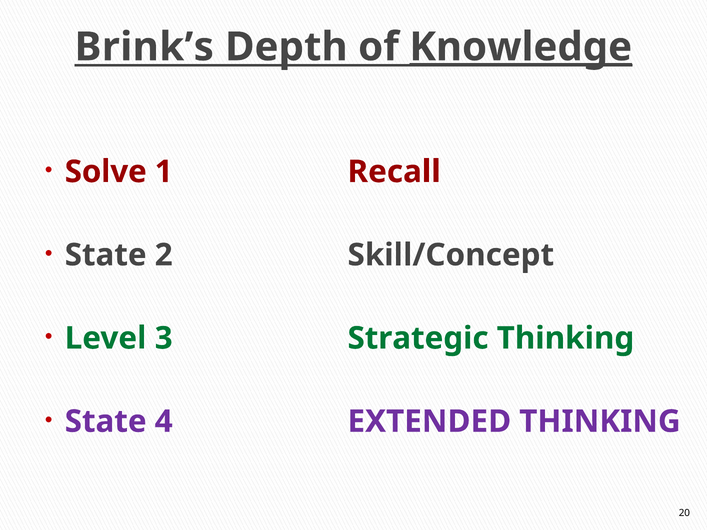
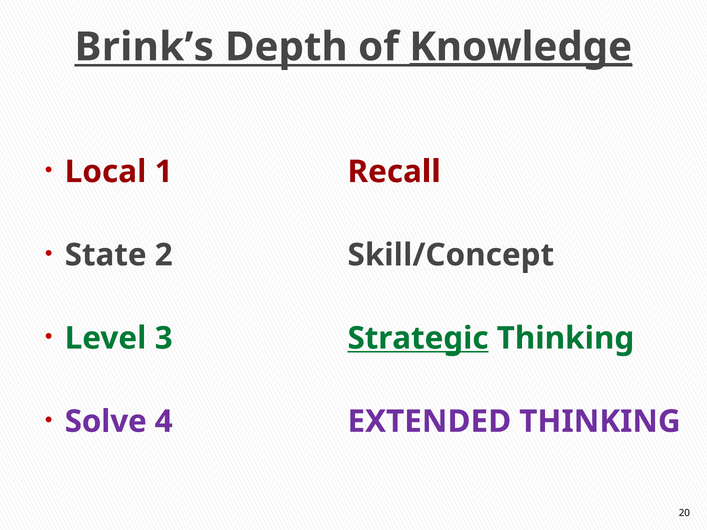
Solve: Solve -> Local (106, 172)
Strategic underline: none -> present (418, 338)
State: State -> Solve (106, 422)
